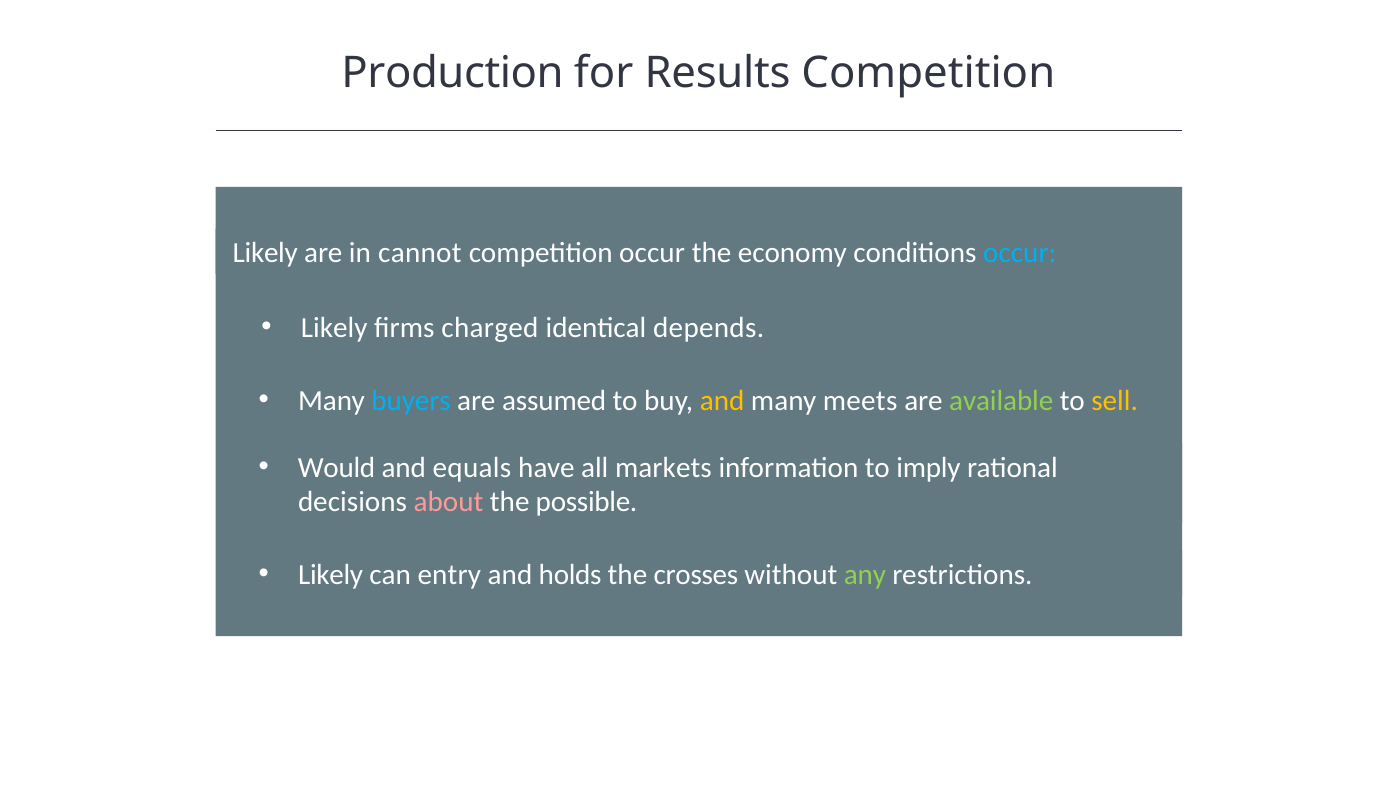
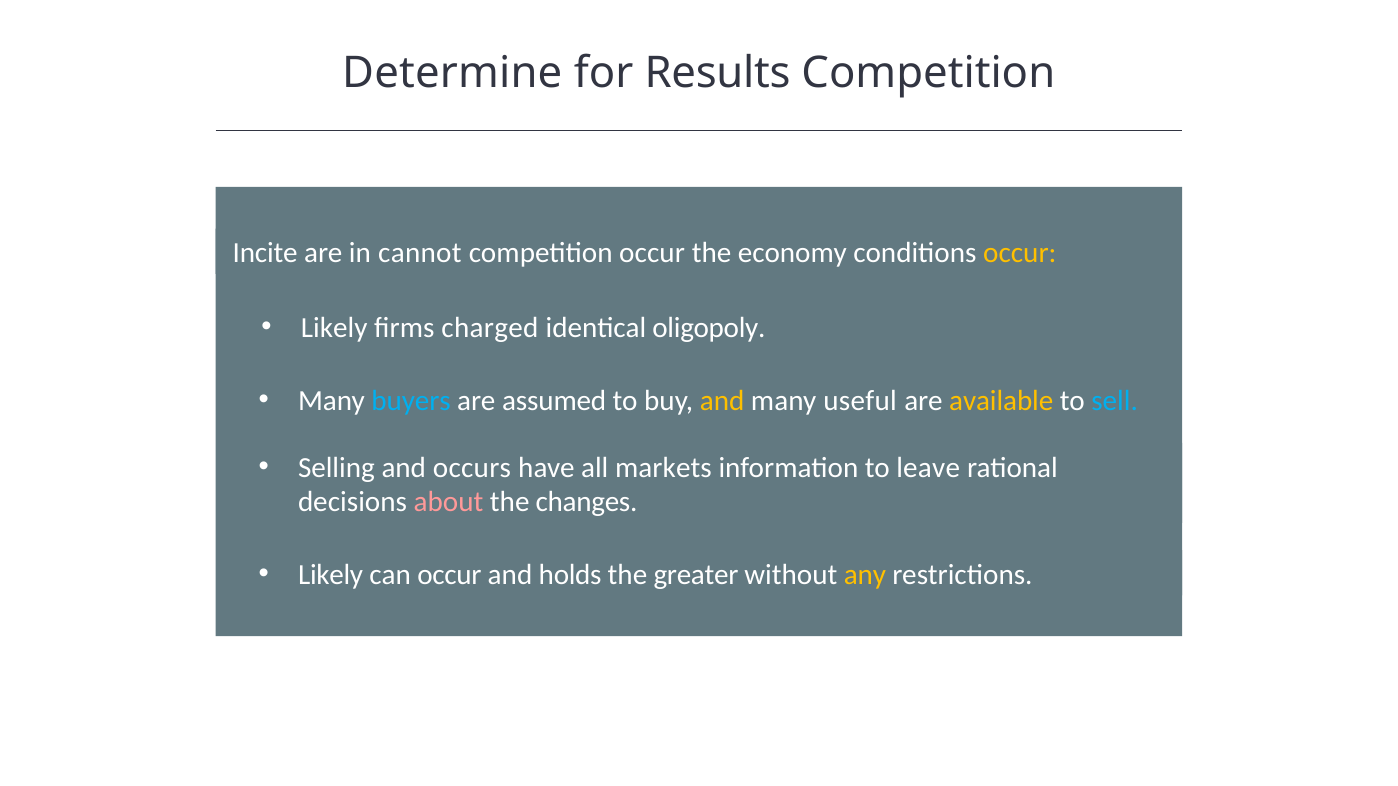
Production: Production -> Determine (452, 73)
Likely: Likely -> Incite (265, 253)
occur colour: light blue -> yellow (1020, 253)
depends: depends -> oligopoly (709, 328)
meets: meets -> useful (860, 401)
available colour: light green -> yellow (1001, 401)
sell colour: yellow -> light blue (1115, 401)
Would: Would -> Selling (336, 468)
equals: equals -> occurs (472, 468)
imply: imply -> leave (928, 468)
possible: possible -> changes (587, 503)
can entry: entry -> occur (449, 575)
crosses: crosses -> greater (696, 575)
any colour: light green -> yellow (865, 575)
